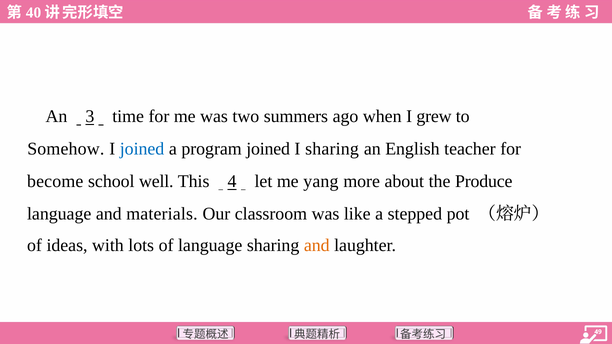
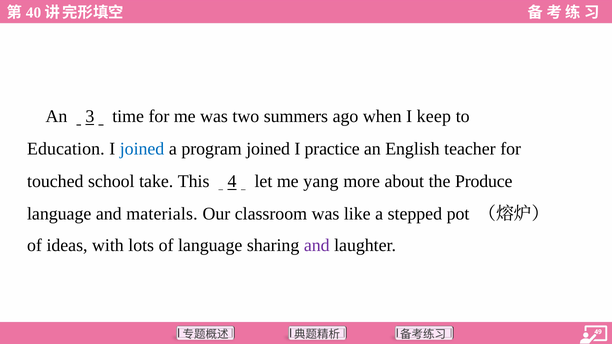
grew: grew -> keep (434, 117)
Somehow: Somehow -> Education (66, 149)
I sharing: sharing -> practice (332, 149)
become: become -> touched (55, 182)
well: well -> take (156, 182)
and colour: orange -> purple (317, 245)
